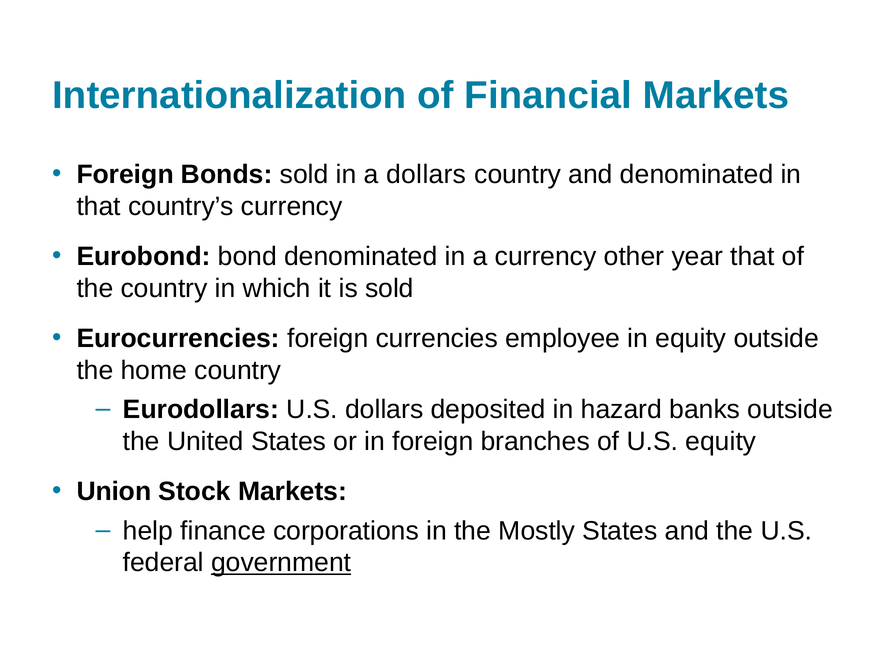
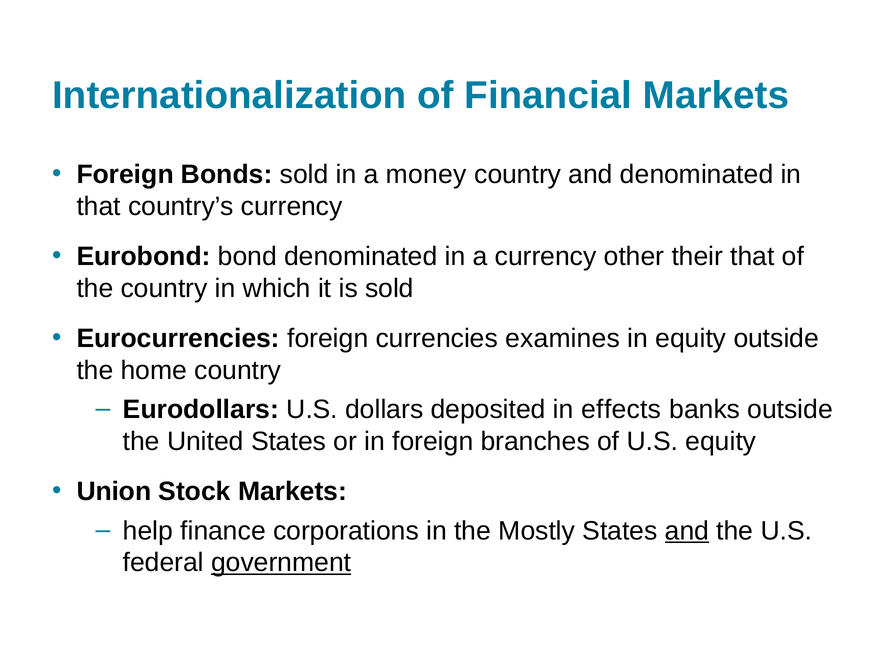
a dollars: dollars -> money (426, 174)
year: year -> their (697, 256)
employee: employee -> examines (563, 338)
hazard: hazard -> effects (621, 409)
and underline: none -> present (687, 530)
